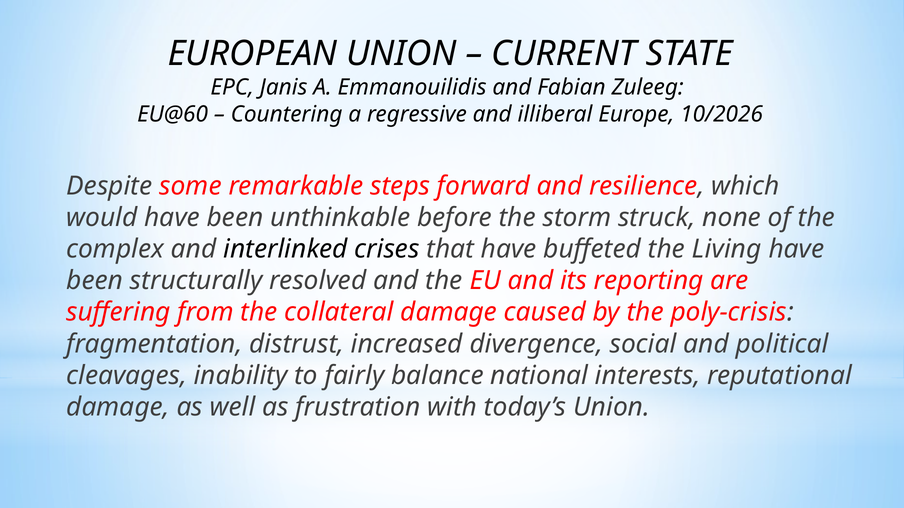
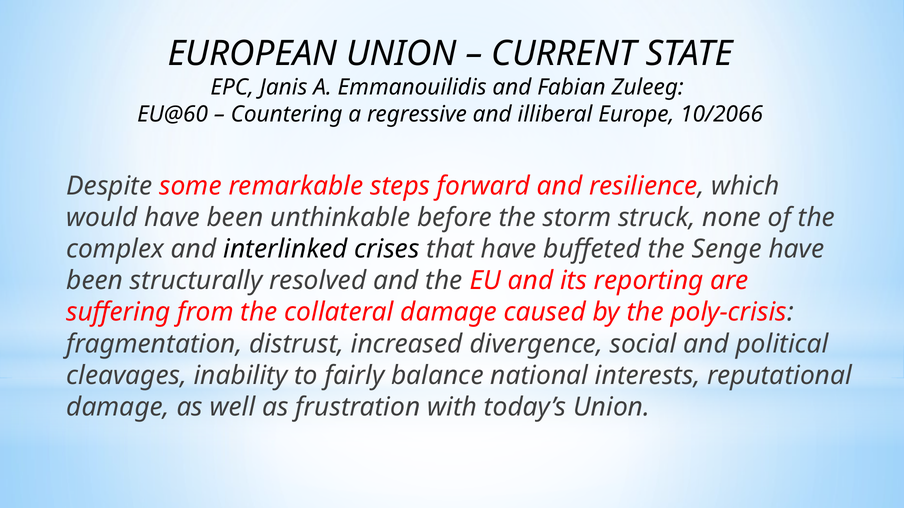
10/2026: 10/2026 -> 10/2066 (722, 115)
Living: Living -> Senge (727, 249)
